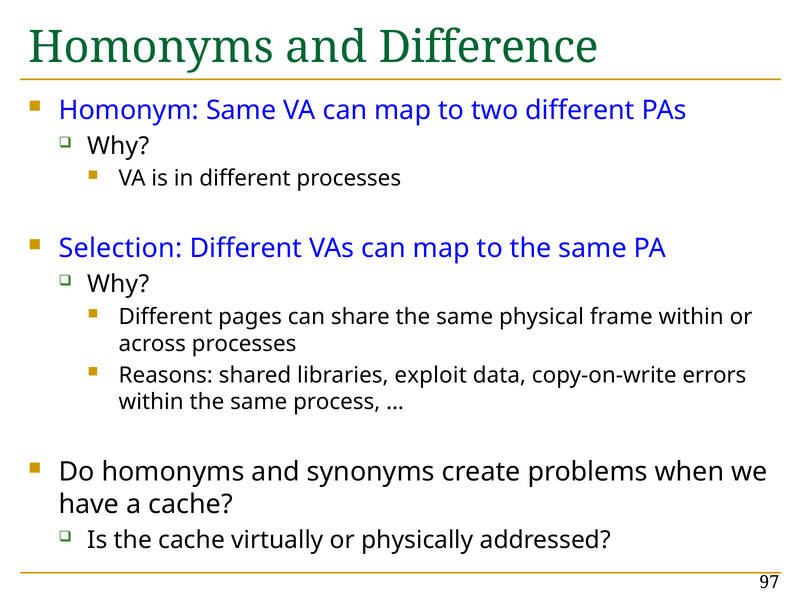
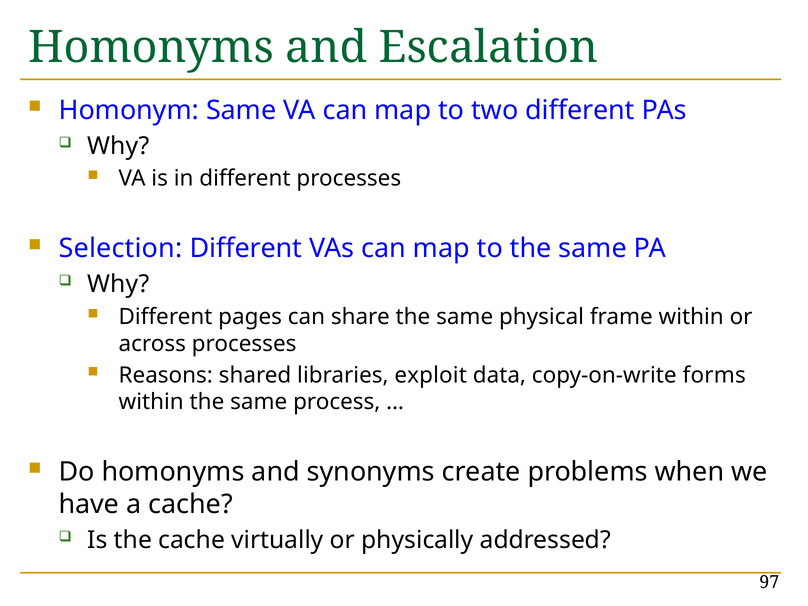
Difference: Difference -> Escalation (489, 48)
errors: errors -> forms (714, 375)
